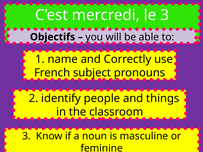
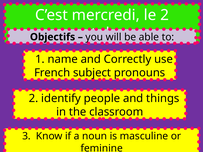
le 3: 3 -> 2 (165, 15)
